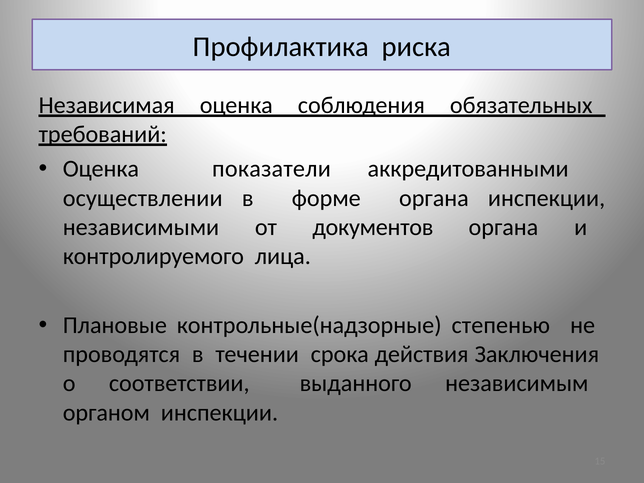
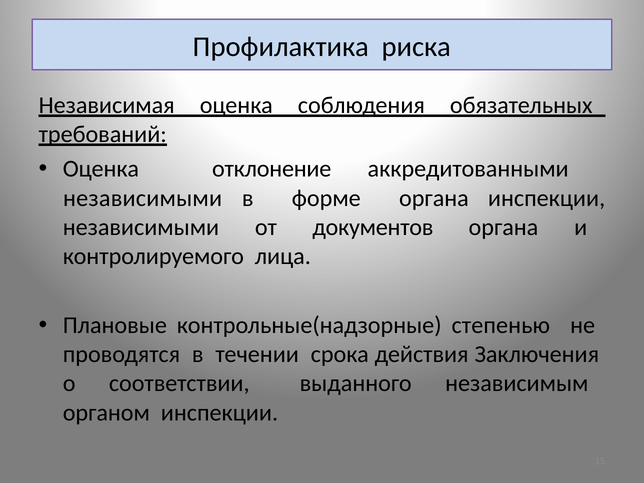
показатели: показатели -> отклонение (272, 169)
осуществлении: осуществлении -> независимыми (143, 198)
